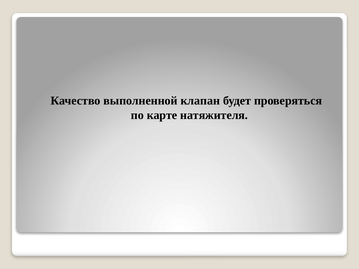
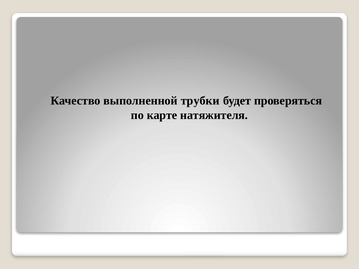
клапан: клапан -> трубки (200, 101)
